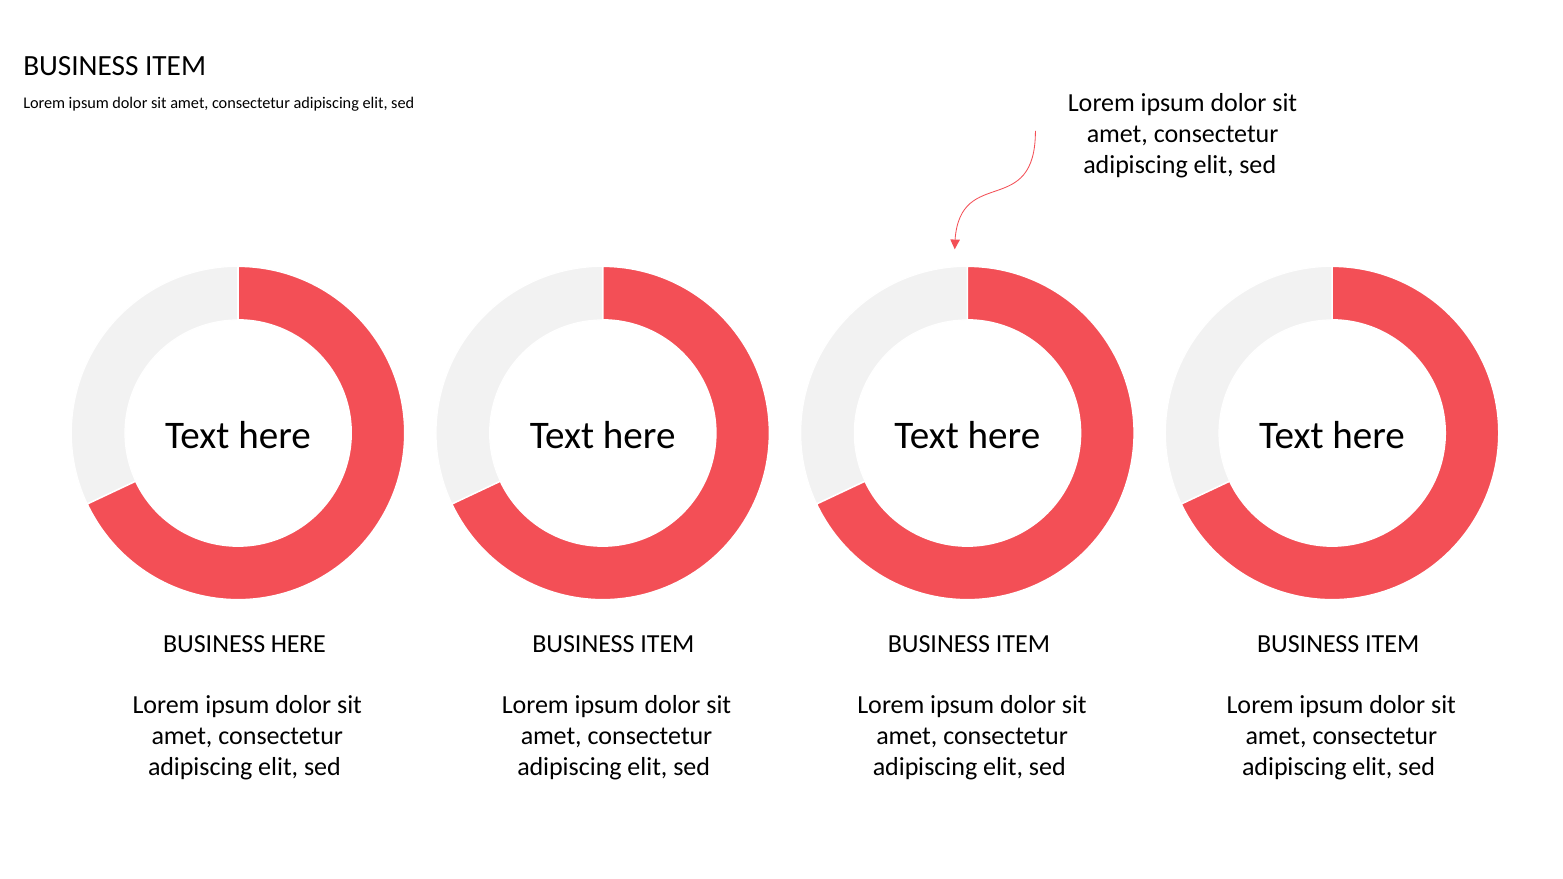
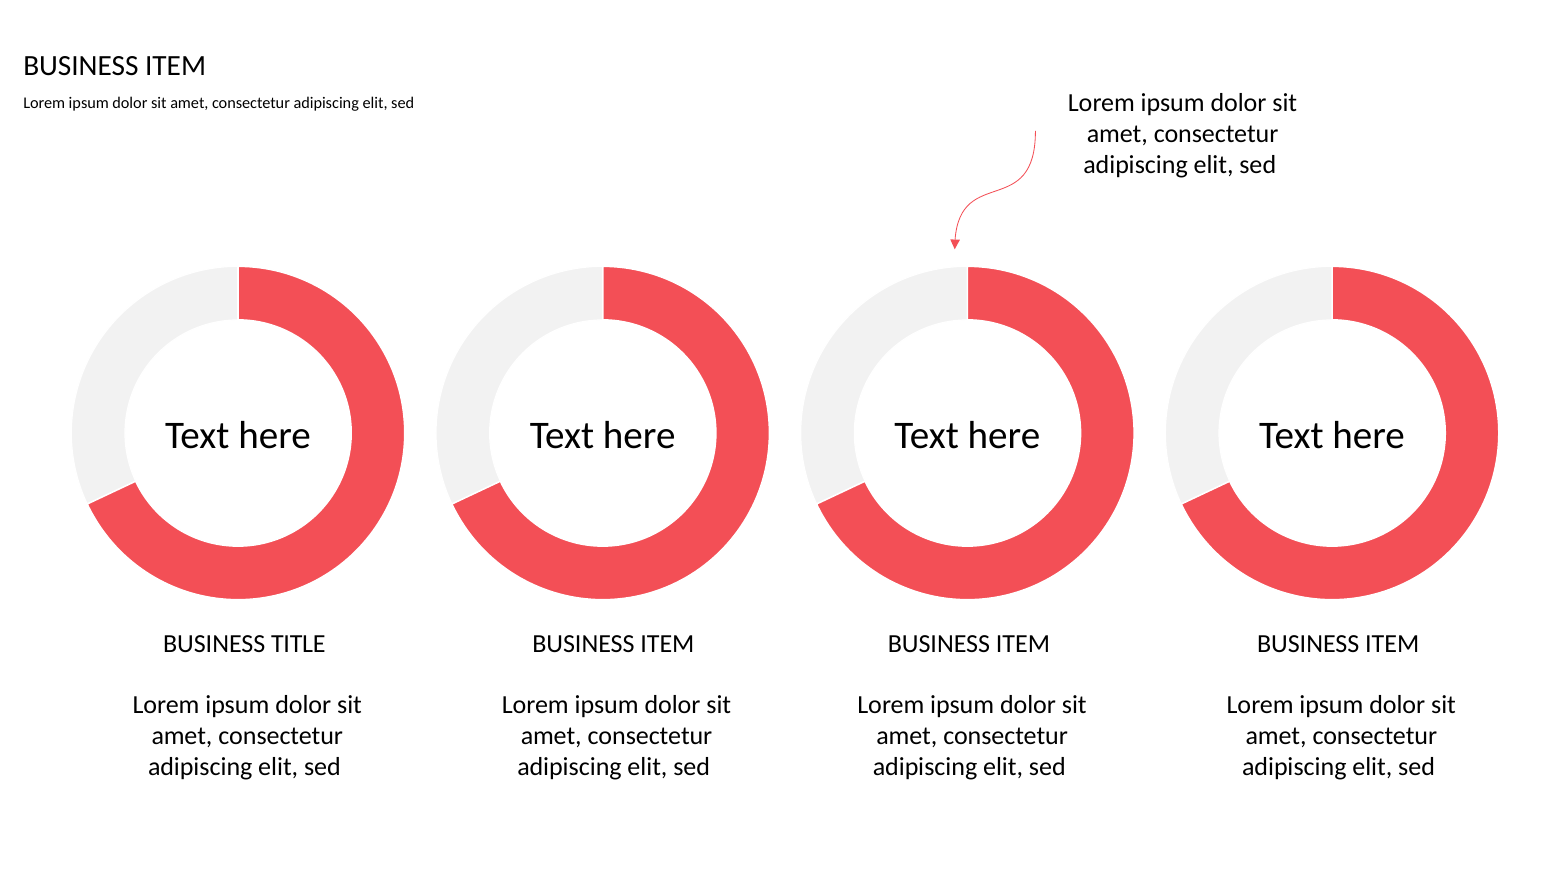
BUSINESS HERE: HERE -> TITLE (298, 644)
